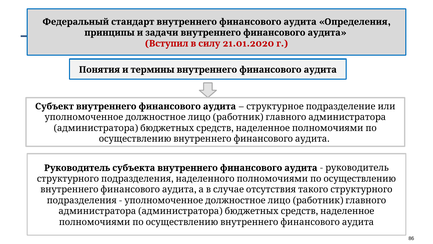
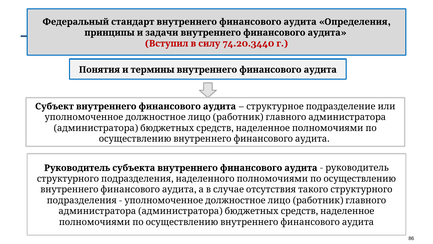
21.01.2020: 21.01.2020 -> 74.20.3440 (248, 43)
